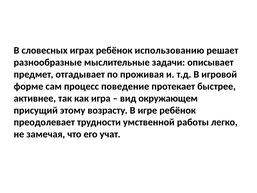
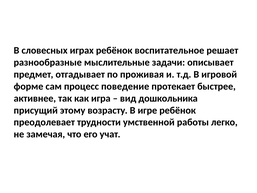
использованию: использованию -> воспитательное (169, 50)
окружающем: окружающем -> дошкольника (168, 98)
